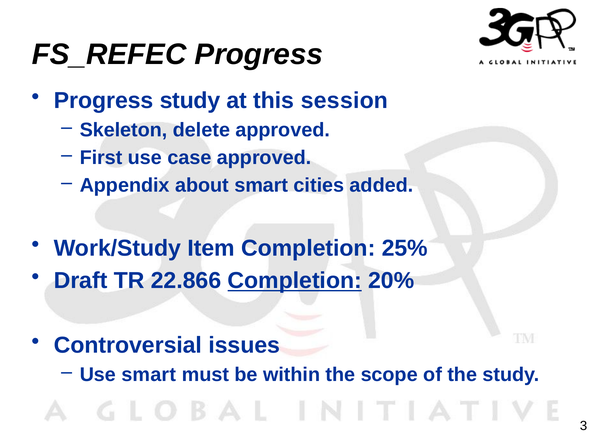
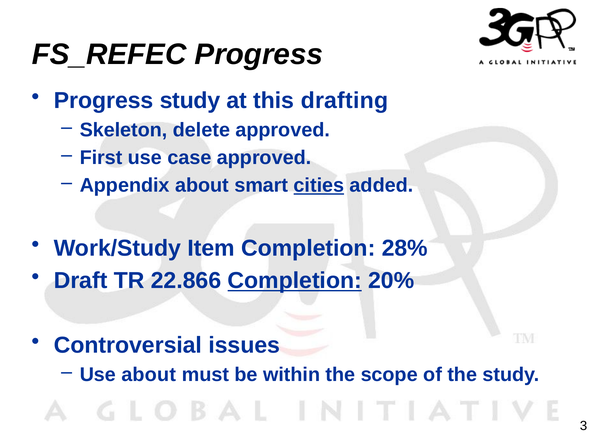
session: session -> drafting (344, 101)
cities underline: none -> present (319, 185)
25%: 25% -> 28% (405, 248)
Use smart: smart -> about (149, 375)
